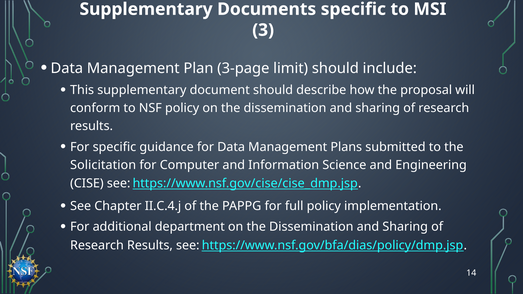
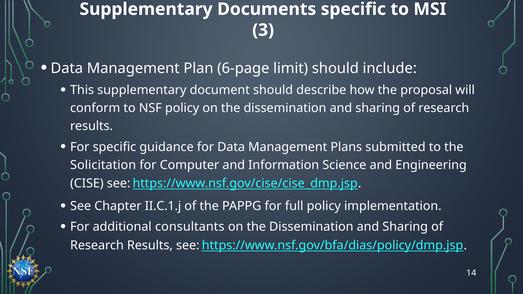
3-page: 3-page -> 6-page (243, 68)
II.C.4.j: II.C.4.j -> II.C.1.j (163, 206)
department: department -> consultants (190, 227)
